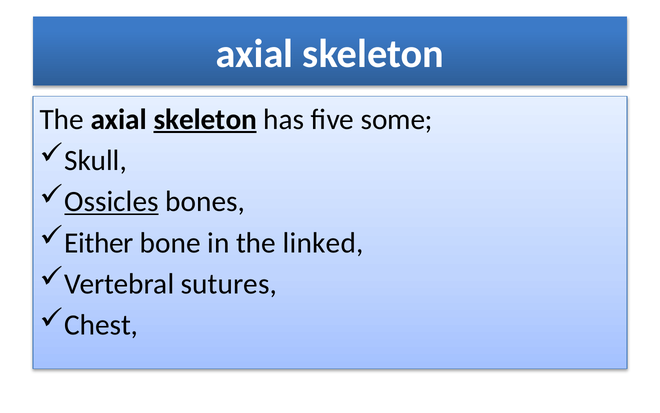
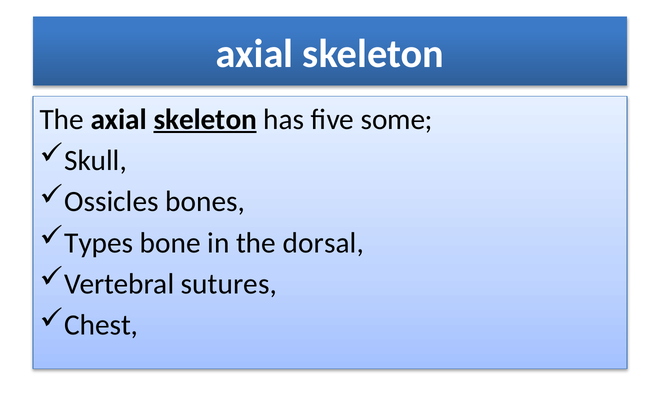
Ossicles underline: present -> none (111, 201)
Either: Either -> Types (99, 243)
linked: linked -> dorsal (323, 243)
